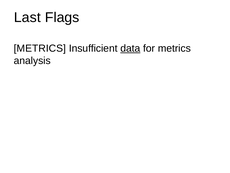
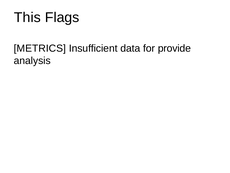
Last: Last -> This (27, 17)
data underline: present -> none (130, 48)
for metrics: metrics -> provide (174, 48)
